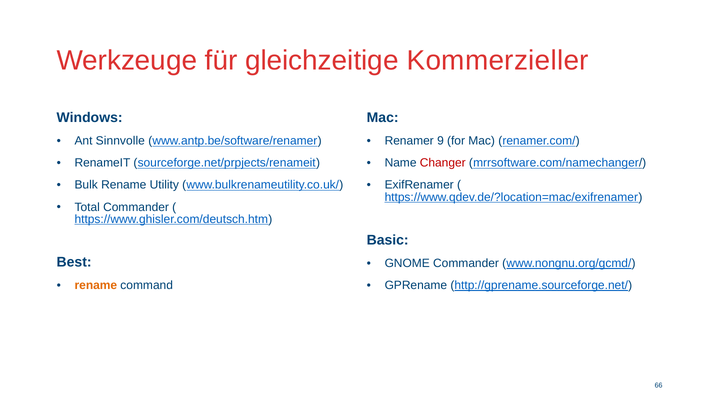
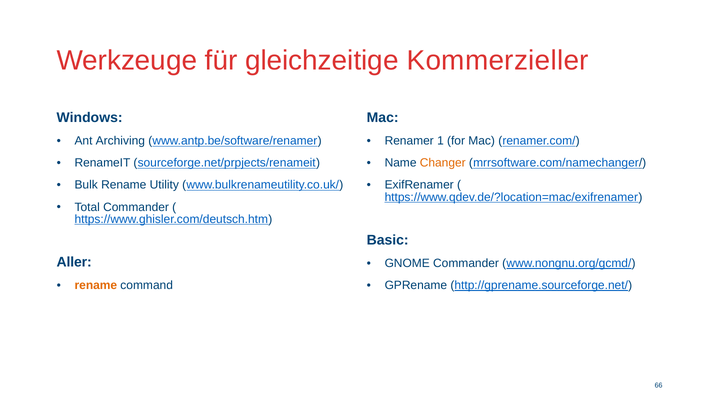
Sinnvolle: Sinnvolle -> Archiving (120, 141)
9: 9 -> 1 (440, 141)
Changer colour: red -> orange (443, 163)
Best: Best -> Aller (74, 262)
